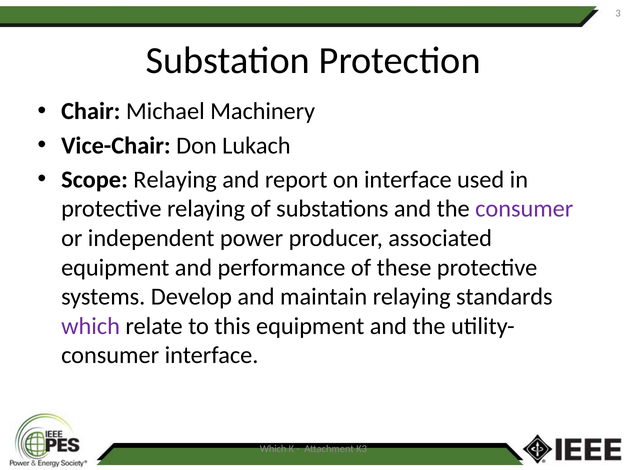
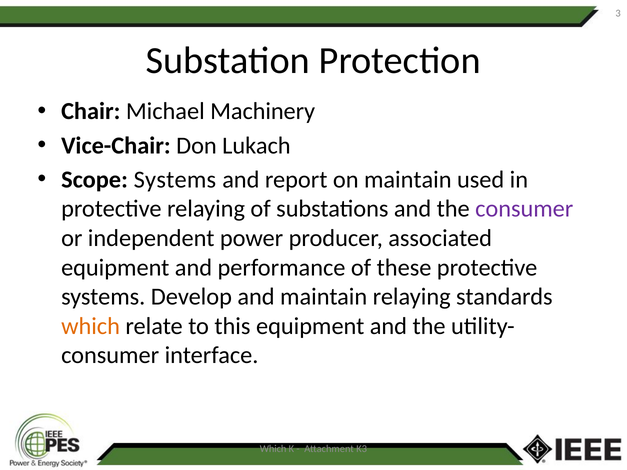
Scope Relaying: Relaying -> Systems (175, 180)
on interface: interface -> maintain (408, 180)
which colour: purple -> orange (91, 326)
